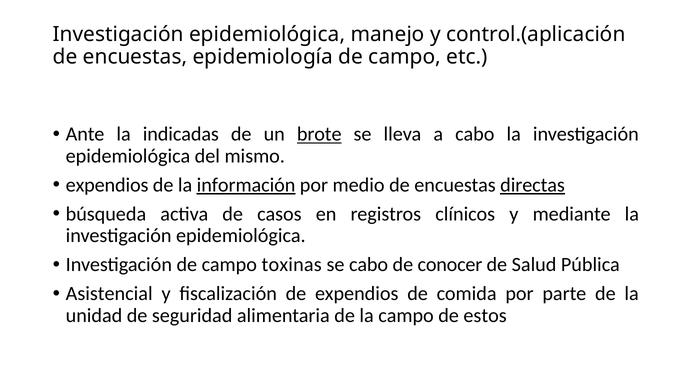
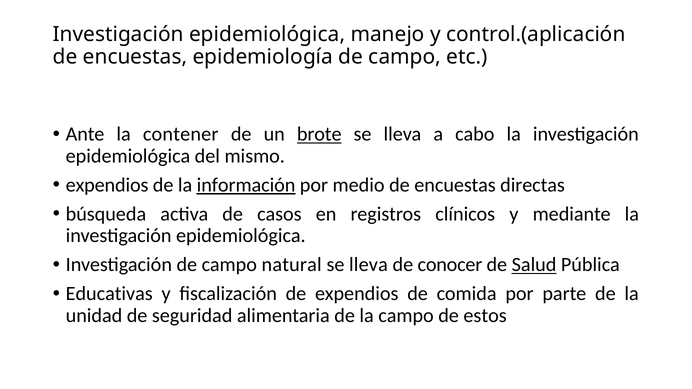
indicadas: indicadas -> contener (181, 134)
directas underline: present -> none (533, 185)
toxinas: toxinas -> natural (292, 265)
cabo: cabo -> lleva (368, 265)
Salud underline: none -> present (534, 265)
Asistencial: Asistencial -> Educativas (109, 294)
